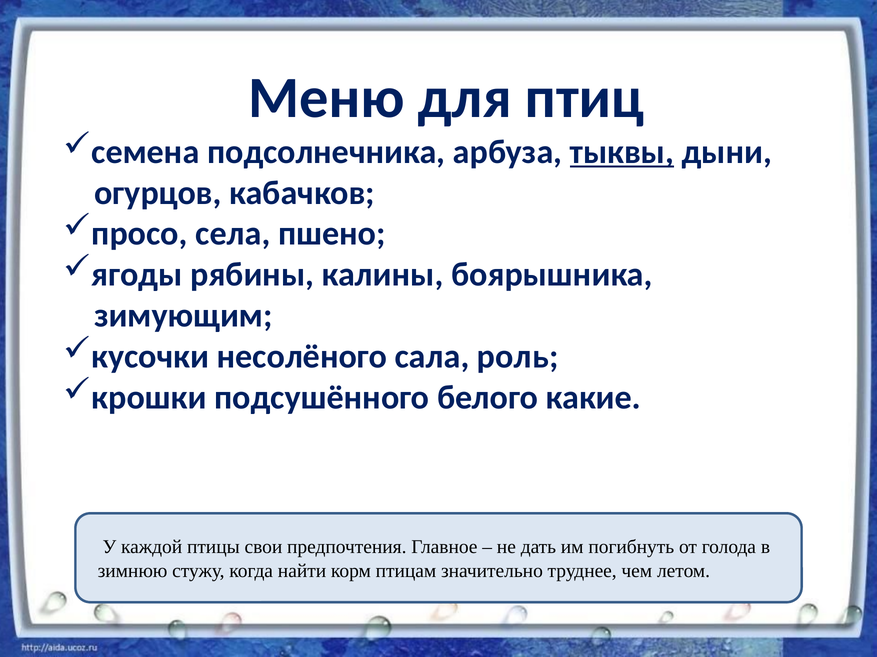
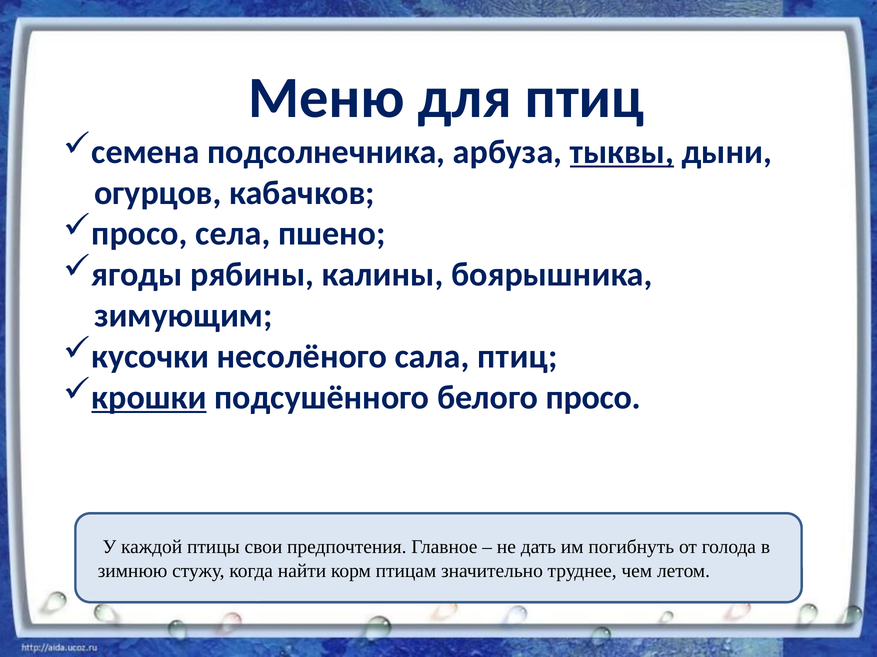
сала роль: роль -> птиц (518, 357)
крошки underline: none -> present (149, 398)
белого какие: какие -> просо (593, 398)
